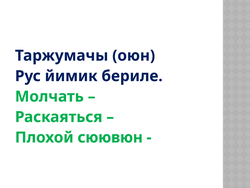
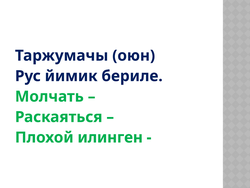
сюювюн: сюювюн -> илинген (110, 137)
